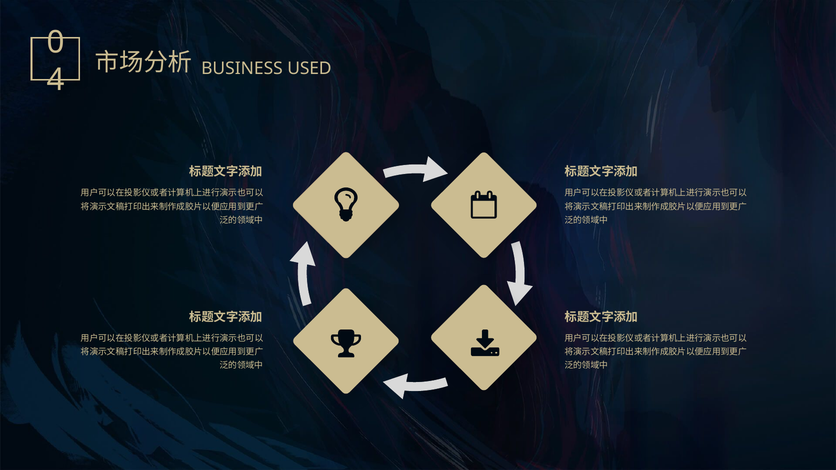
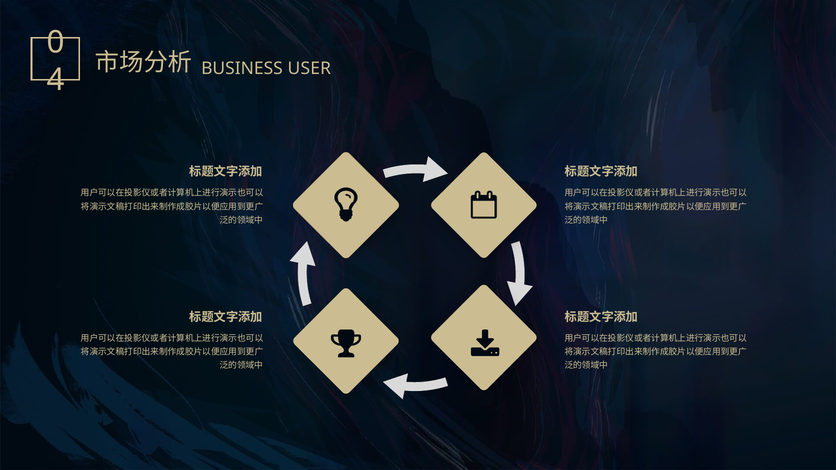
USED: USED -> USER (309, 68)
